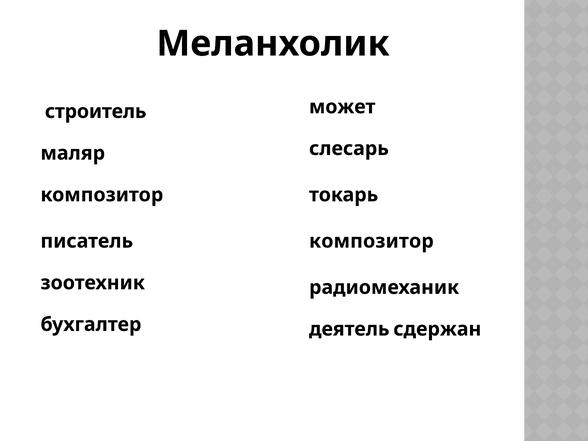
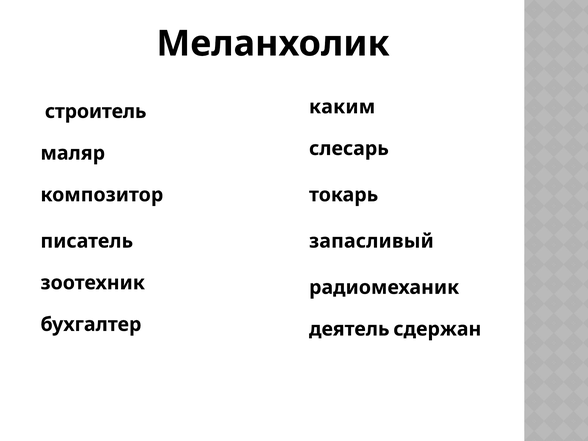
может: может -> каким (342, 107)
композитор: композитор -> запасливый (371, 241)
